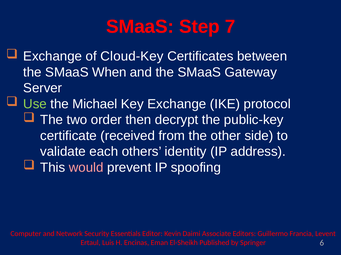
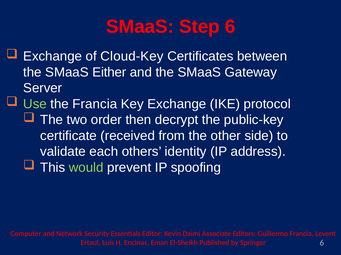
Step 7: 7 -> 6 (230, 27)
When: When -> Either (109, 72)
the Michael: Michael -> Francia (95, 104)
would colour: pink -> light green (86, 168)
